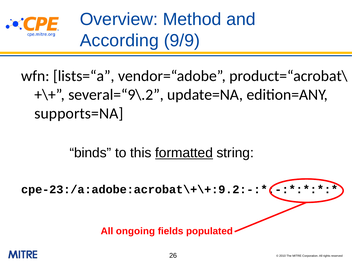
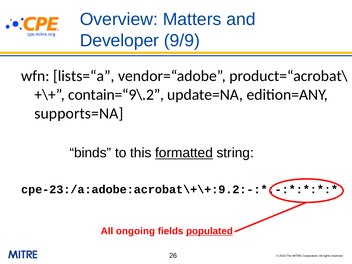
Method: Method -> Matters (192, 19)
According: According -> Developer (119, 41)
several=“9\.2: several=“9\.2 -> contain=“9\.2 (116, 95)
populated underline: none -> present (209, 231)
